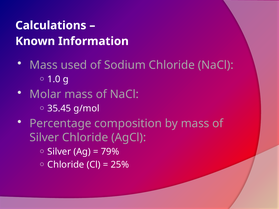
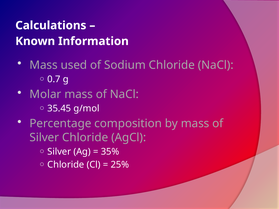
1.0: 1.0 -> 0.7 (54, 79)
79%: 79% -> 35% (110, 152)
